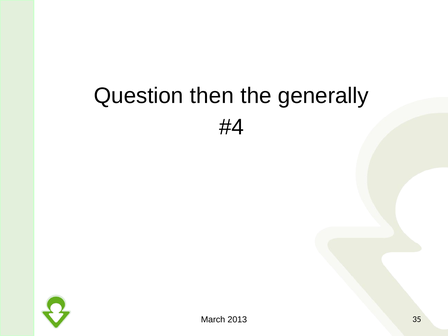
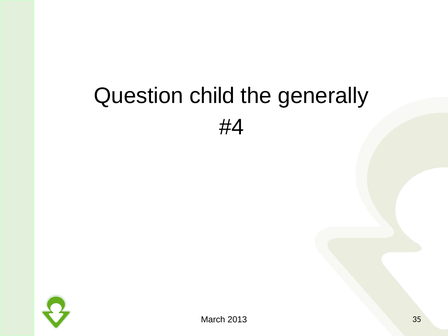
then: then -> child (212, 96)
